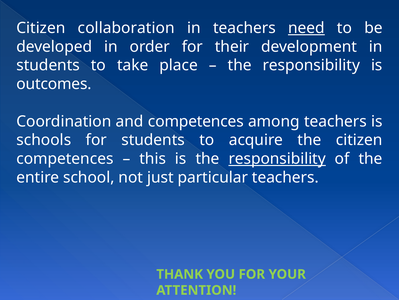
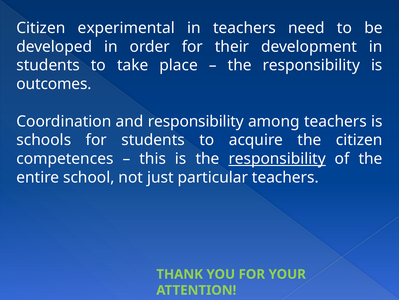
collaboration: collaboration -> experimental (126, 28)
need underline: present -> none (306, 28)
and competences: competences -> responsibility (196, 121)
